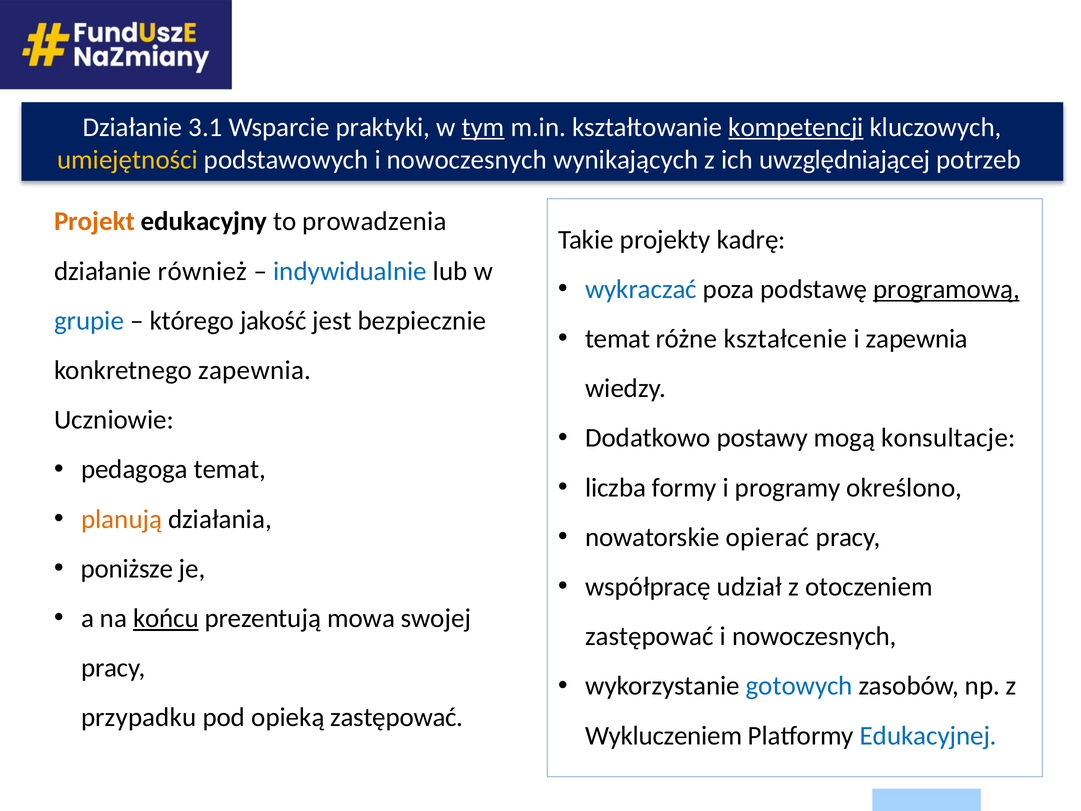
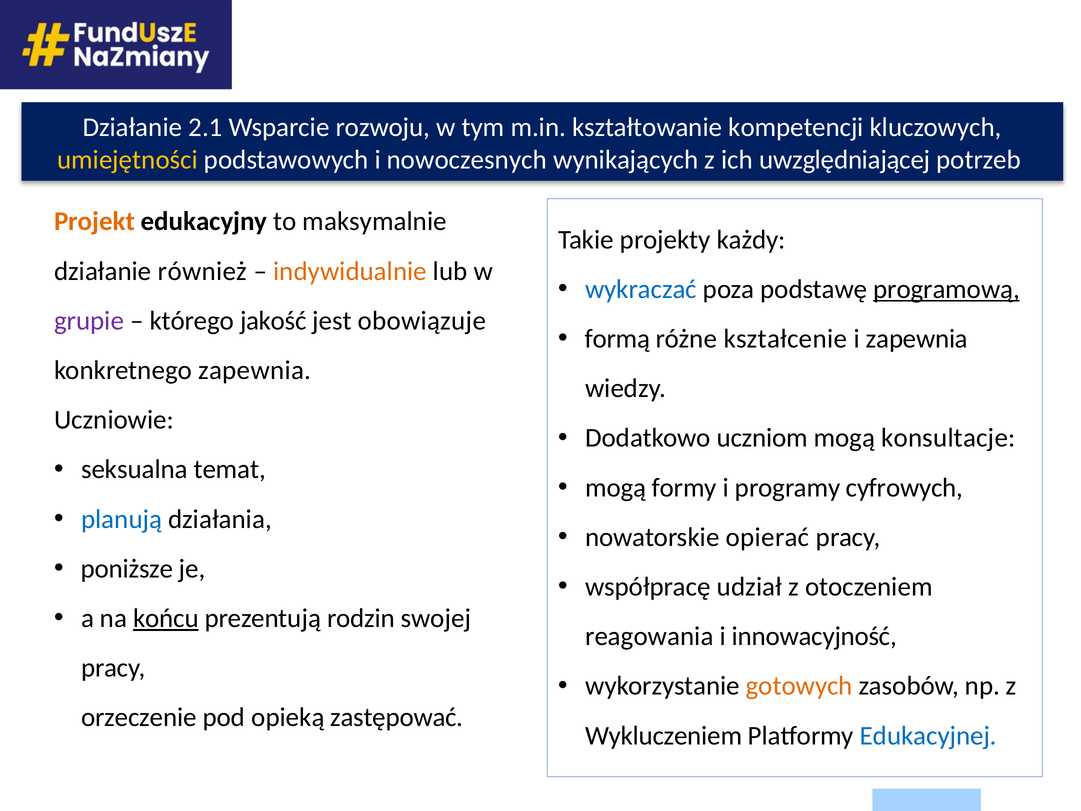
3.1: 3.1 -> 2.1 (205, 127)
praktyki: praktyki -> rozwoju (383, 127)
tym underline: present -> none (483, 127)
kompetencji underline: present -> none (796, 127)
prowadzenia: prowadzenia -> maksymalnie (375, 221)
kadrę: kadrę -> każdy (751, 240)
indywidualnie colour: blue -> orange (350, 271)
grupie colour: blue -> purple (89, 321)
bezpiecznie: bezpiecznie -> obowiązuje (422, 321)
temat: temat -> formą (618, 339)
postawy: postawy -> uczniom (762, 438)
pedagoga: pedagoga -> seksualna (134, 469)
liczba: liczba -> mogą (616, 487)
określono: określono -> cyfrowych (904, 487)
planują colour: orange -> blue (122, 519)
mowa: mowa -> rodzin (361, 618)
zastępować: zastępować -> reagowania (649, 636)
nowoczesnych: nowoczesnych -> innowacyjność (814, 636)
gotowych colour: blue -> orange (799, 686)
przypadku: przypadku -> orzeczenie (139, 717)
